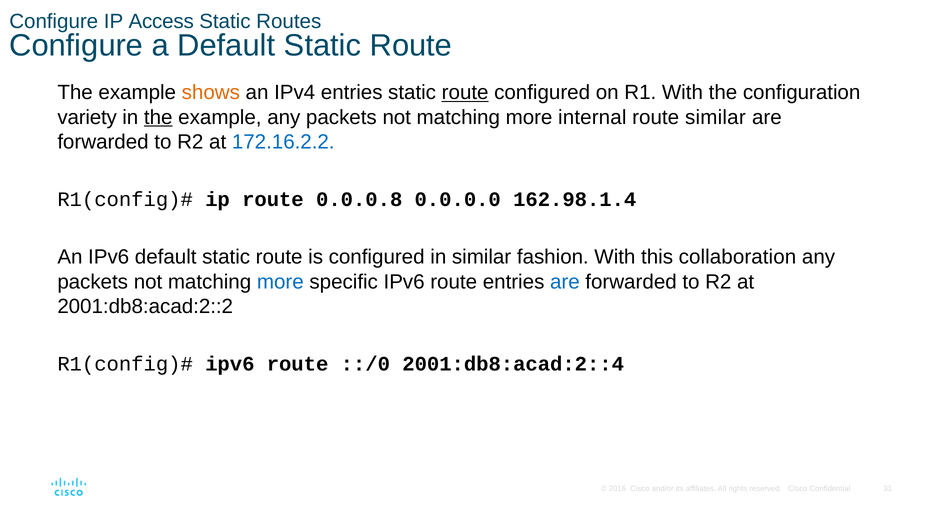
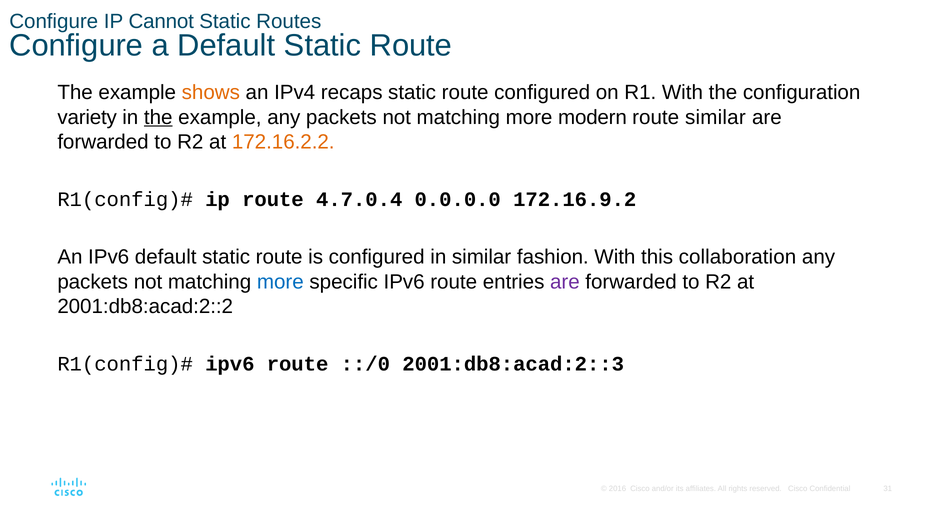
Access: Access -> Cannot (161, 21)
IPv4 entries: entries -> recaps (352, 93)
route underline: present -> none (465, 93)
internal: internal -> modern (592, 117)
172.16.2.2 colour: blue -> orange (283, 142)
0.0.0.8: 0.0.0.8 -> 4.7.0.4 (359, 200)
162.98.1.4: 162.98.1.4 -> 172.16.9.2 (575, 200)
are colour: blue -> purple (565, 282)
2001:db8:acad:2::4: 2001:db8:acad:2::4 -> 2001:db8:acad:2::3 (513, 364)
